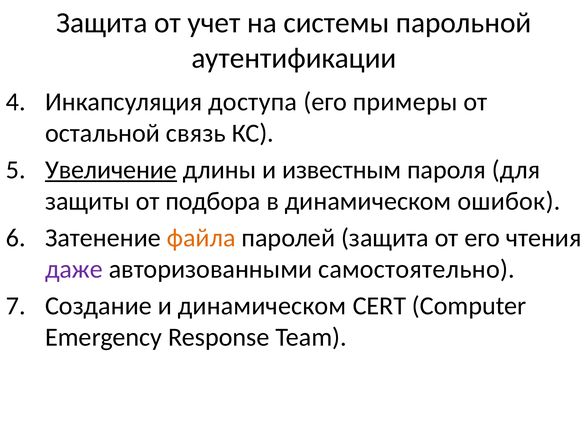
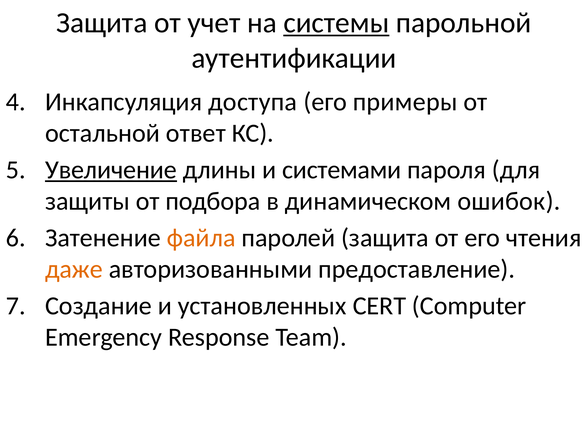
системы underline: none -> present (336, 23)
связь: связь -> ответ (196, 133)
известным: известным -> системами (342, 170)
даже colour: purple -> orange (74, 269)
самостоятельно: самостоятельно -> предоставление (417, 269)
и динамическом: динамическом -> установленных (262, 306)
